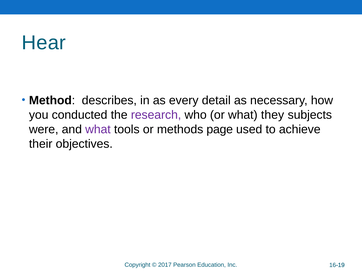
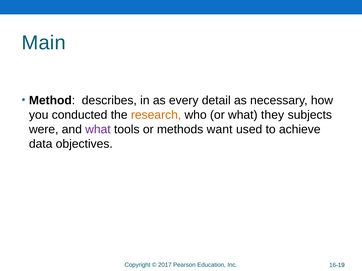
Hear: Hear -> Main (44, 43)
research colour: purple -> orange (156, 115)
page: page -> want (220, 130)
their: their -> data (41, 144)
